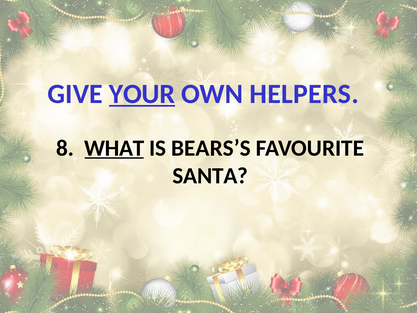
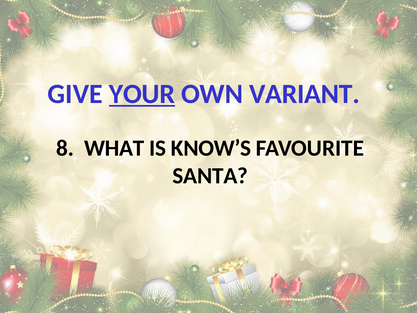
HELPERS: HELPERS -> VARIANT (304, 94)
WHAT underline: present -> none (114, 148)
BEARS’S: BEARS’S -> KNOW’S (211, 148)
